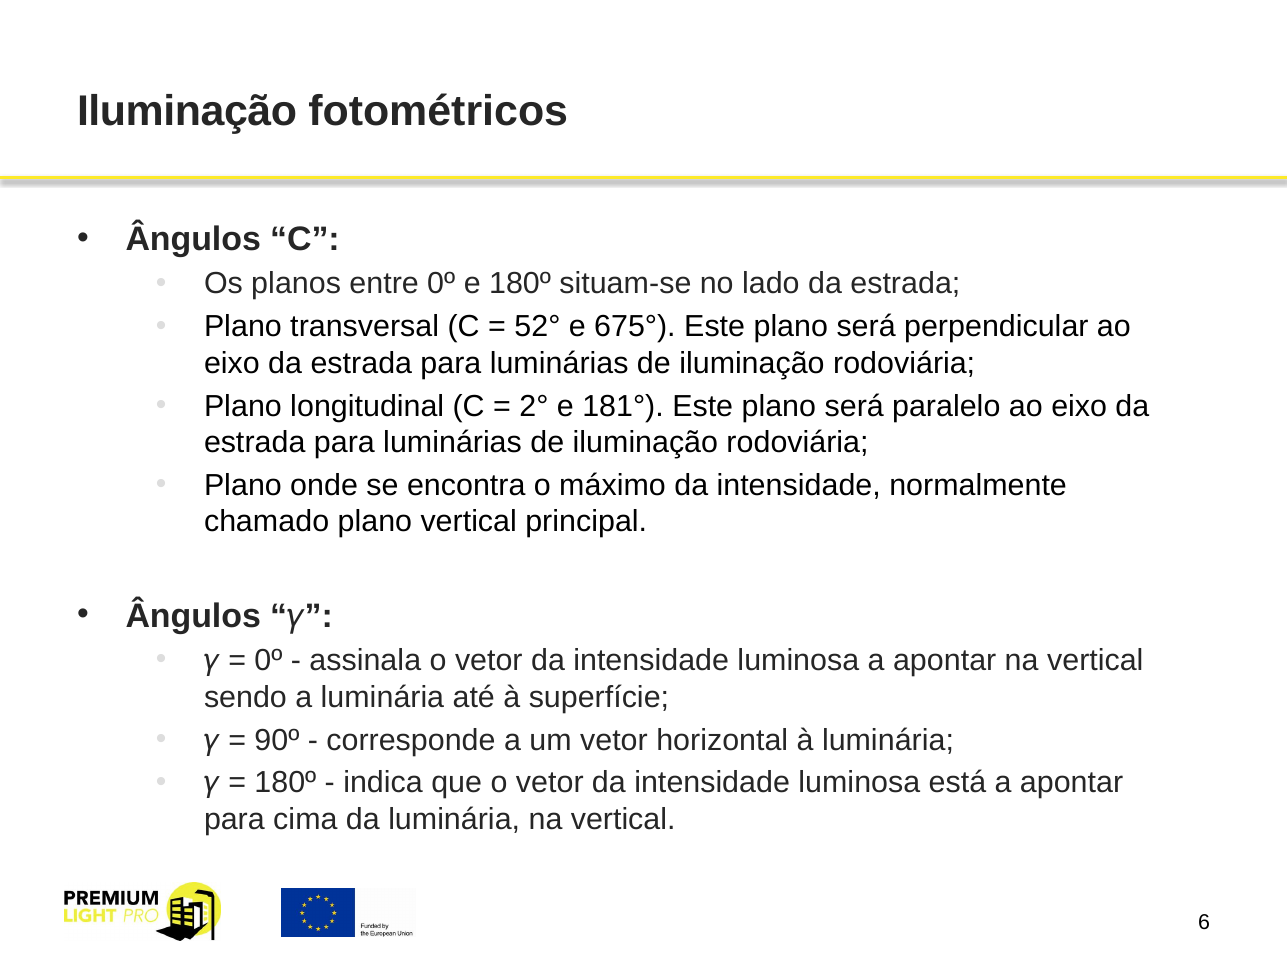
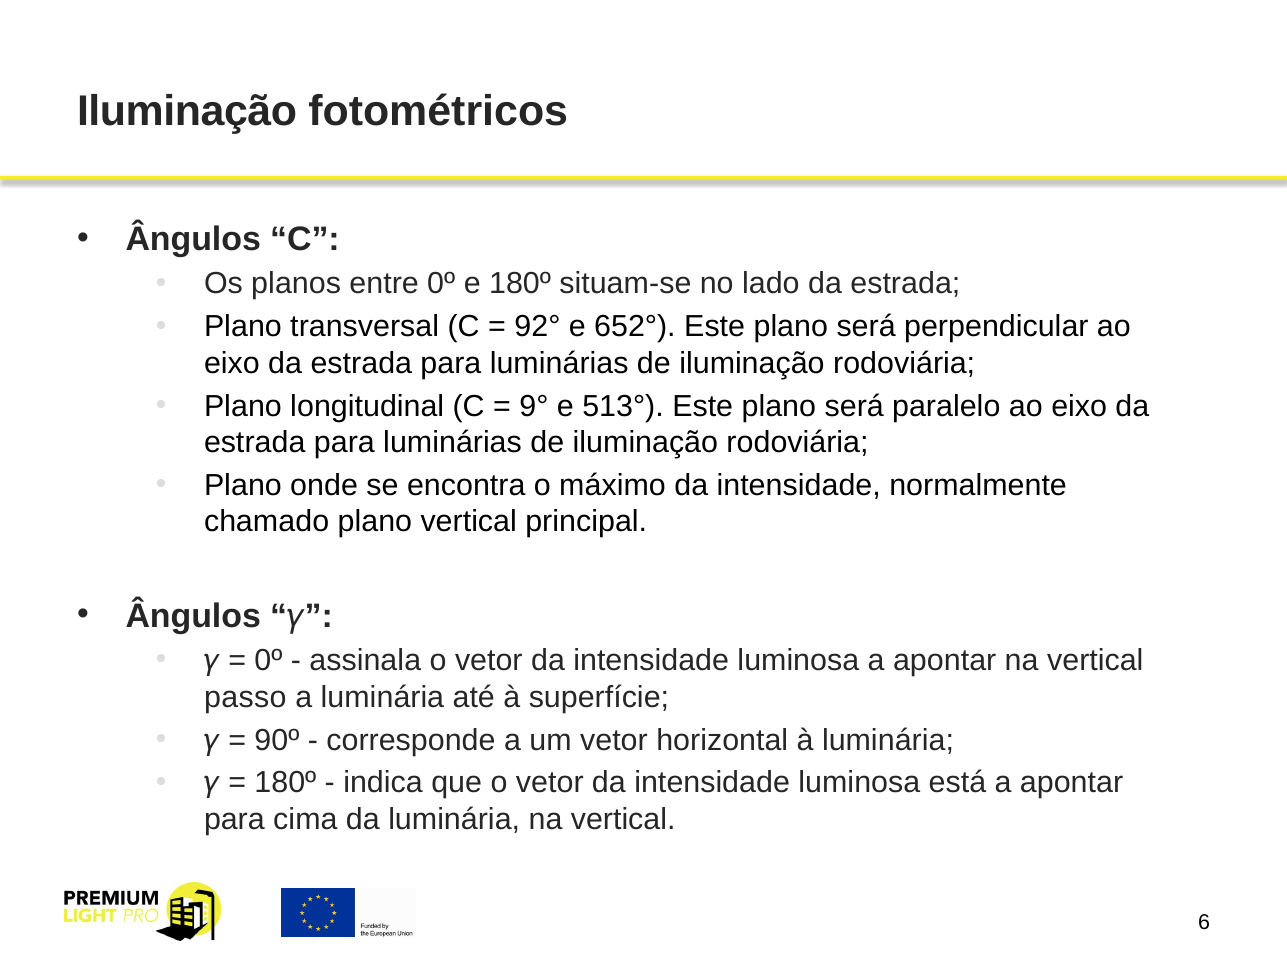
52°: 52° -> 92° (537, 327)
675°: 675° -> 652° (635, 327)
2°: 2° -> 9° (534, 406)
181°: 181° -> 513° (623, 406)
sendo: sendo -> passo (245, 697)
